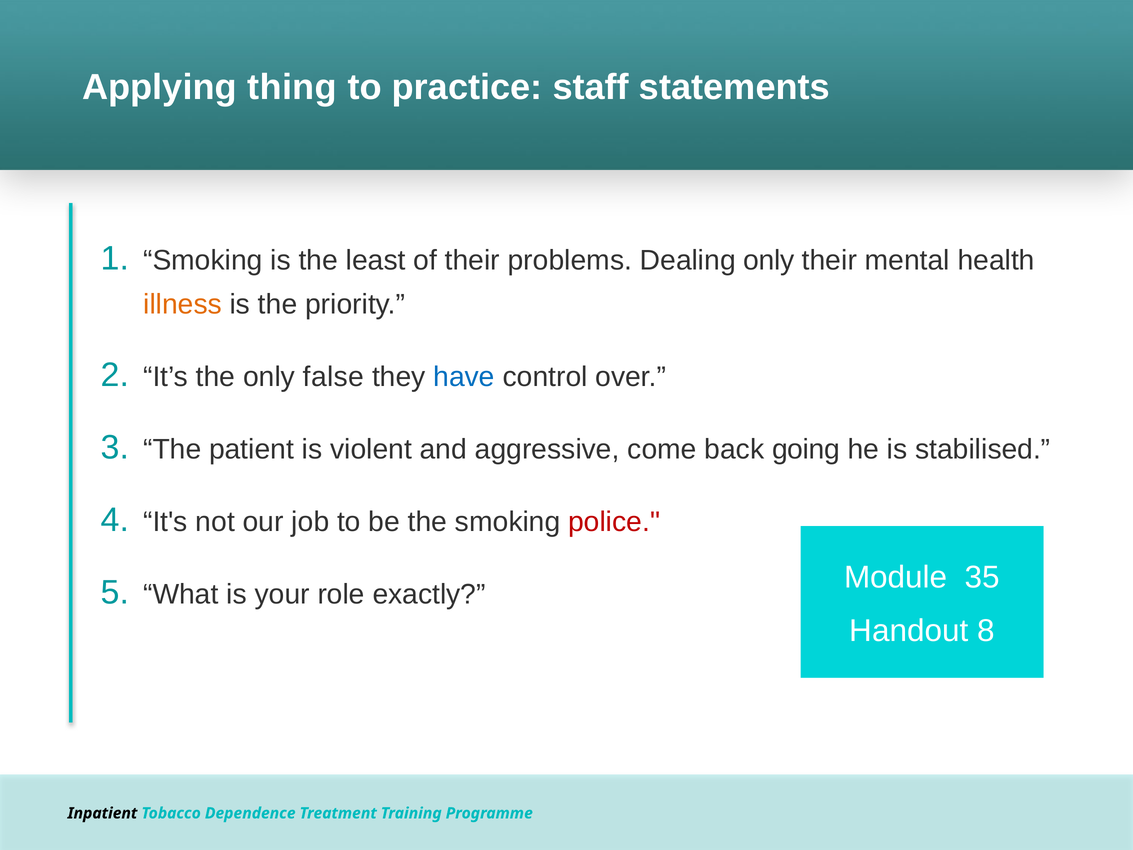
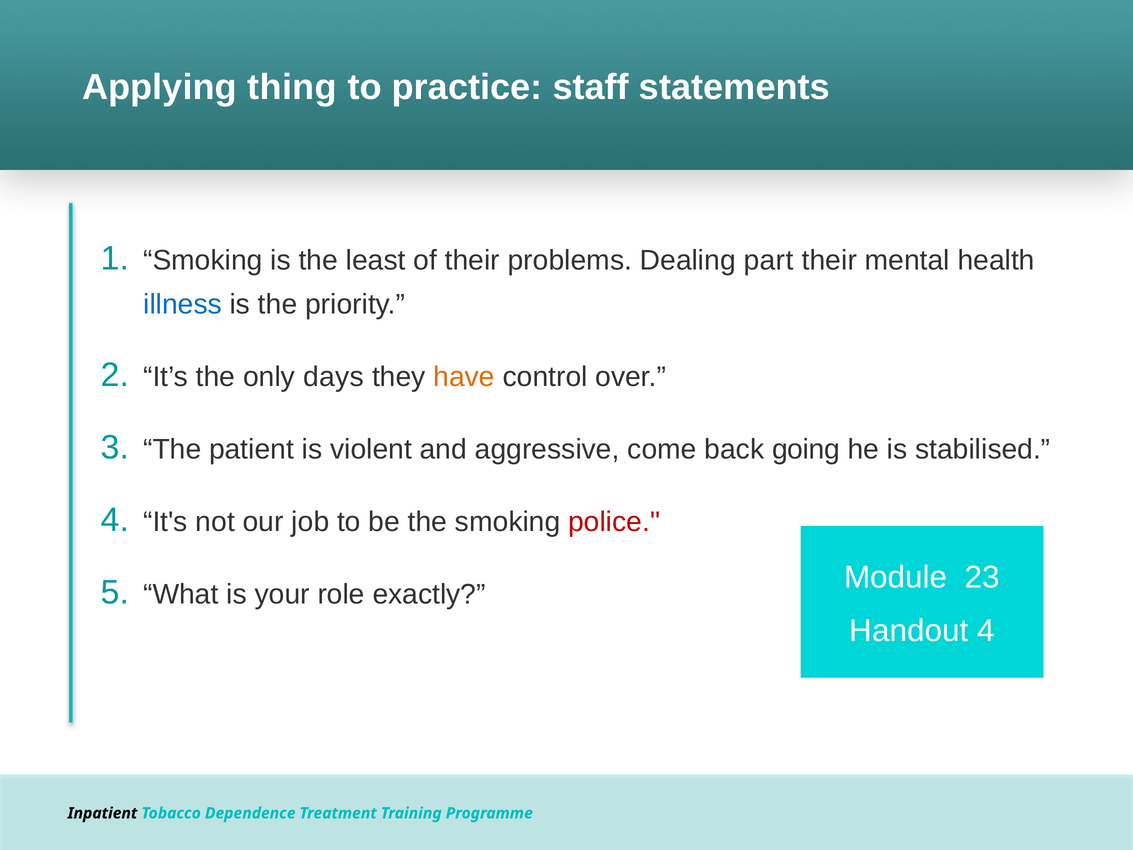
Dealing only: only -> part (769, 260)
illness colour: orange -> blue (183, 304)
false: false -> days (333, 377)
have colour: blue -> orange (464, 377)
35: 35 -> 23 (982, 577)
Handout 8: 8 -> 4 (986, 631)
